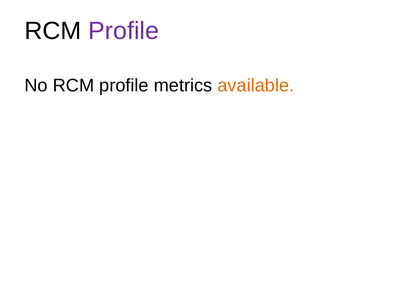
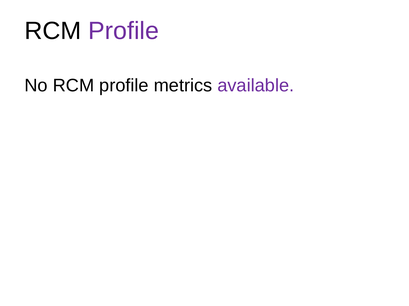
available colour: orange -> purple (256, 86)
